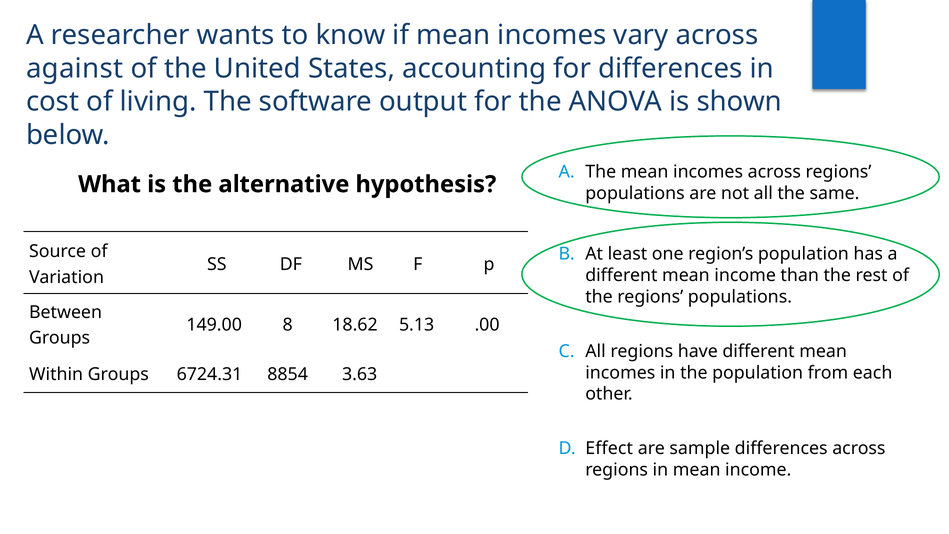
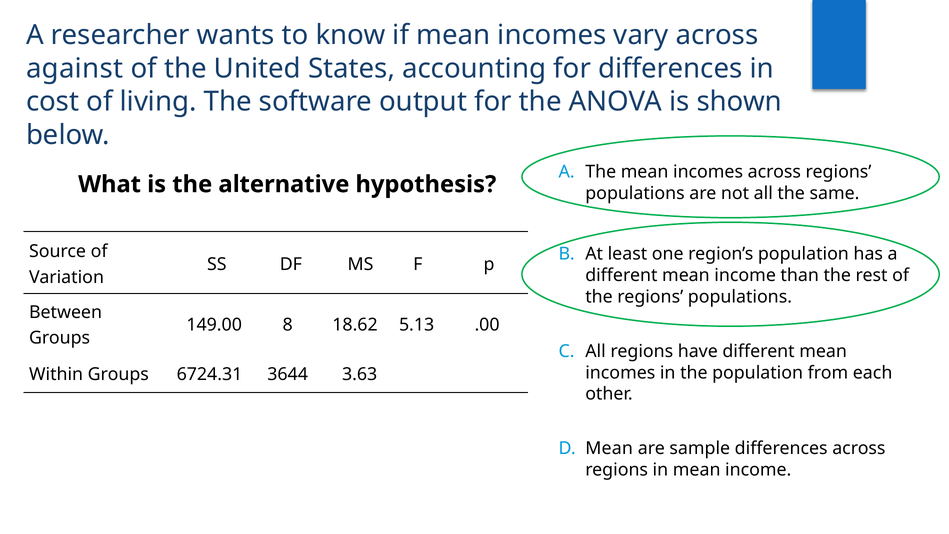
8854: 8854 -> 3644 (288, 374)
Effect: Effect -> Mean (609, 448)
